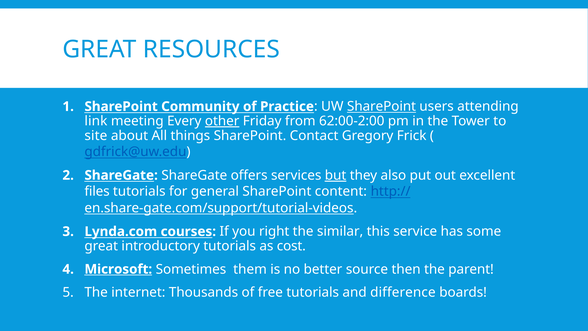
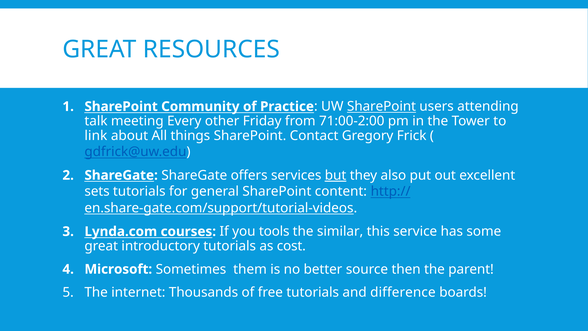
link: link -> talk (96, 121)
other underline: present -> none (222, 121)
62:00-2:00: 62:00-2:00 -> 71:00-2:00 (352, 121)
site: site -> link (96, 136)
files: files -> sets (97, 191)
right: right -> tools (274, 231)
Microsoft underline: present -> none (118, 269)
